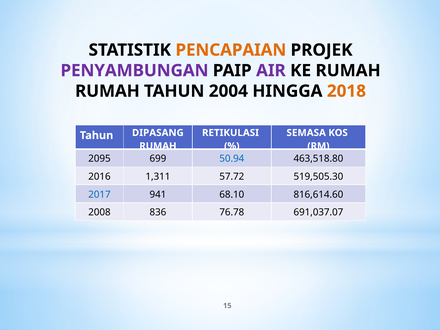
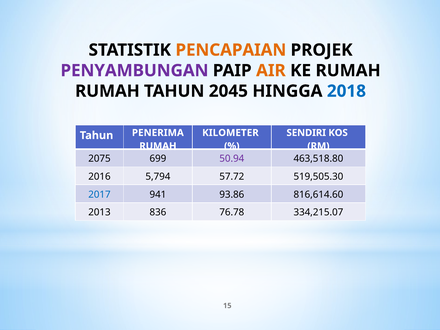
AIR colour: purple -> orange (271, 71)
2004: 2004 -> 2045 (228, 91)
2018 colour: orange -> blue (346, 91)
RETIKULASI: RETIKULASI -> KILOMETER (230, 133)
SEMASA: SEMASA -> SENDIRI (306, 133)
DIPASANG: DIPASANG -> PENERIMA (158, 133)
2095: 2095 -> 2075 (99, 159)
50.94 colour: blue -> purple (232, 159)
1,311: 1,311 -> 5,794 (158, 177)
68.10: 68.10 -> 93.86 (232, 194)
2008: 2008 -> 2013 (99, 212)
691,037.07: 691,037.07 -> 334,215.07 (318, 212)
